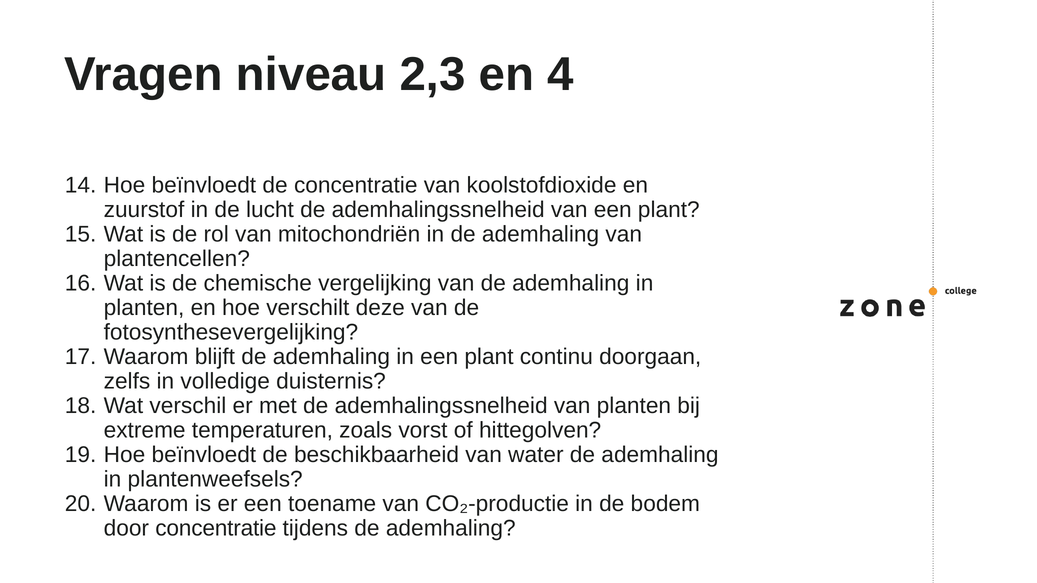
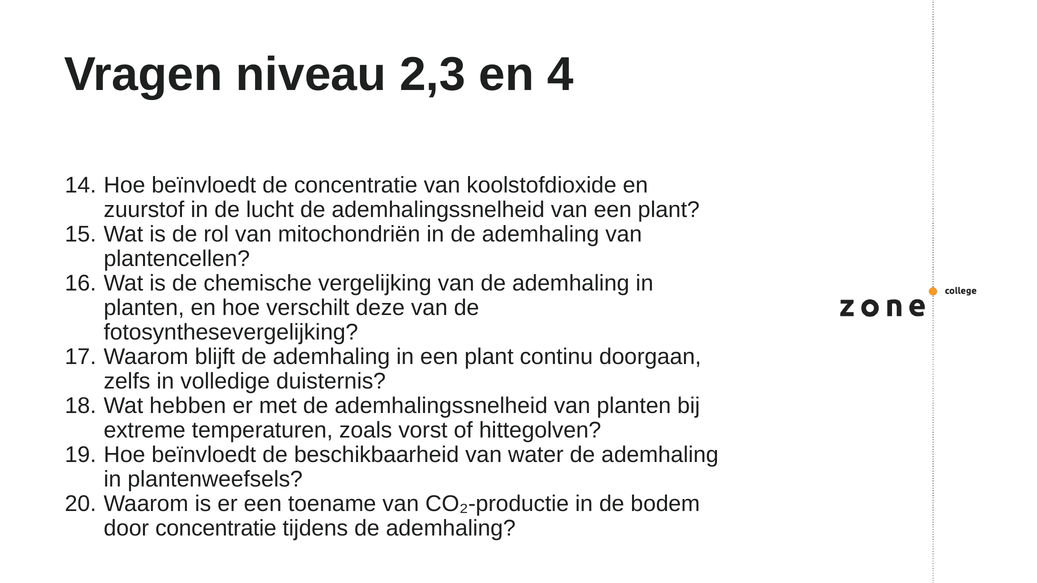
verschil: verschil -> hebben (188, 406)
